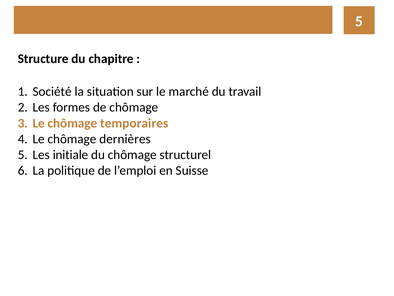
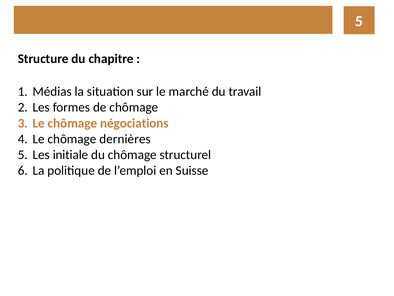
Société: Société -> Médias (52, 91)
temporaires: temporaires -> négociations (134, 123)
